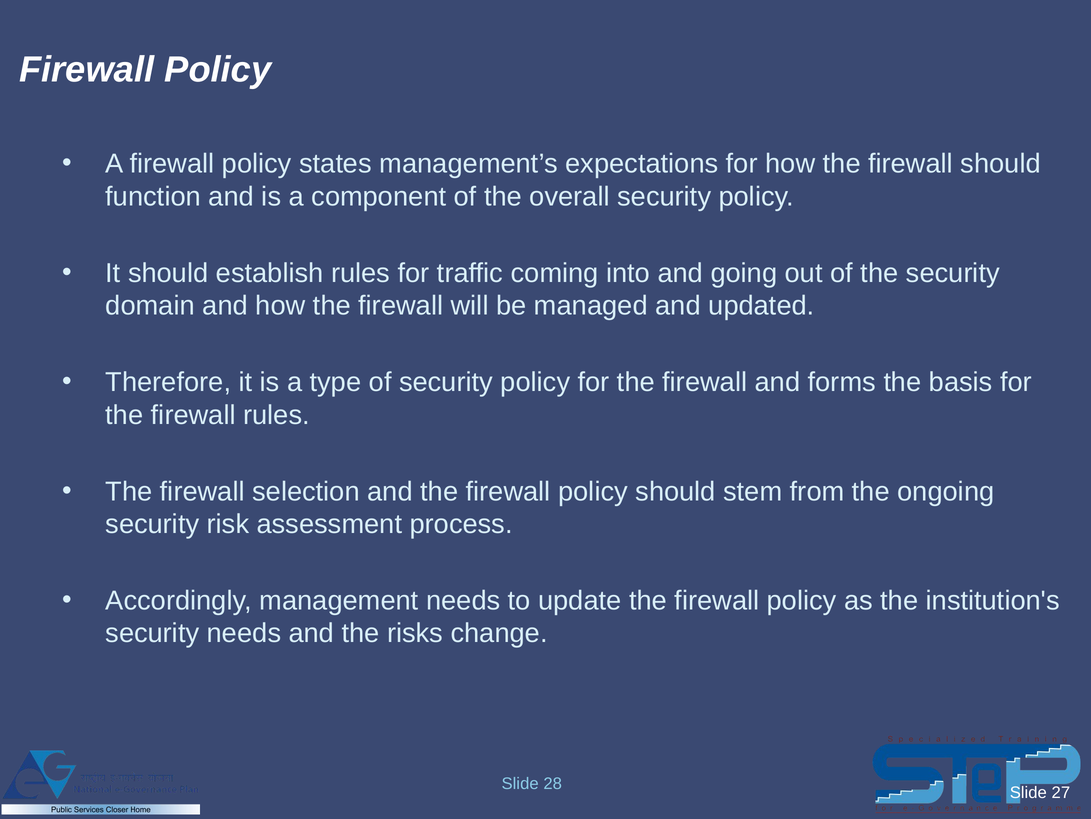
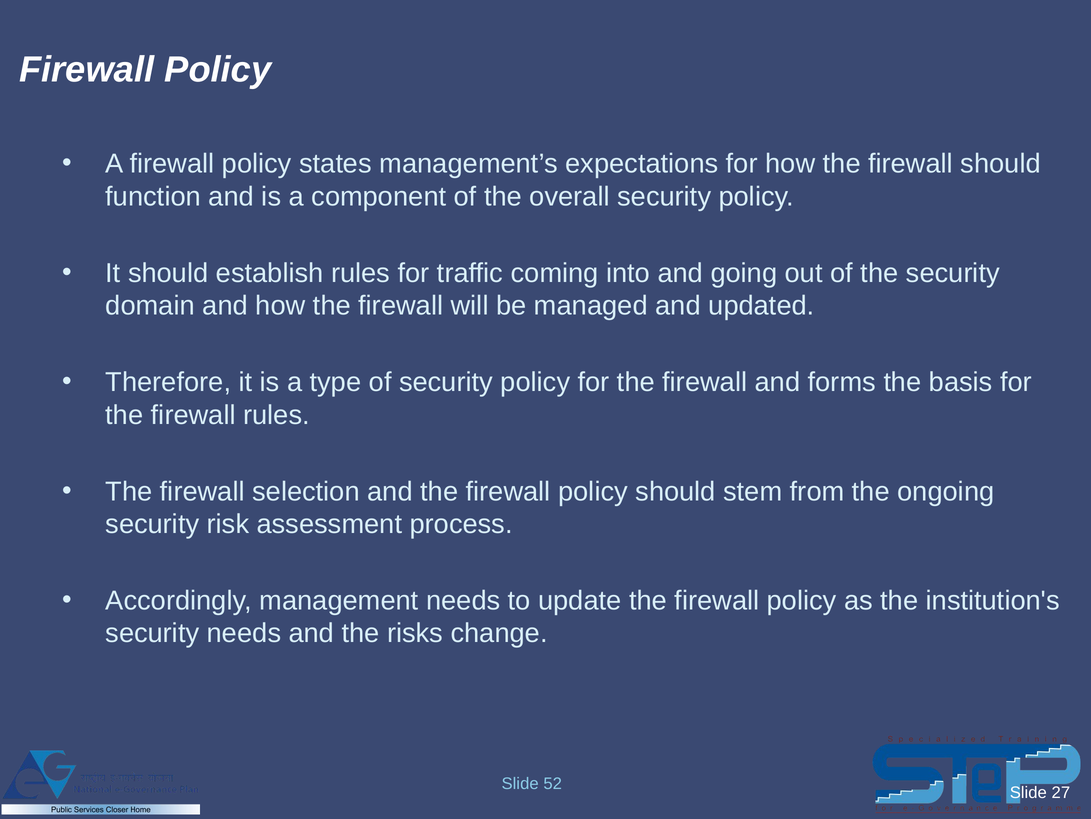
28: 28 -> 52 (553, 783)
